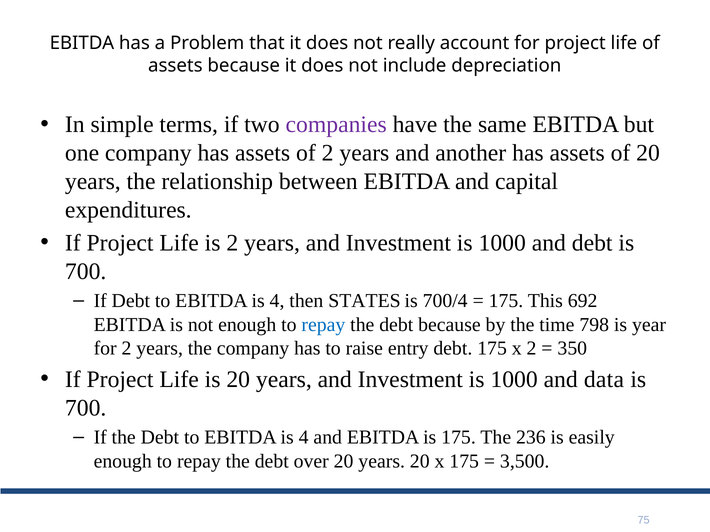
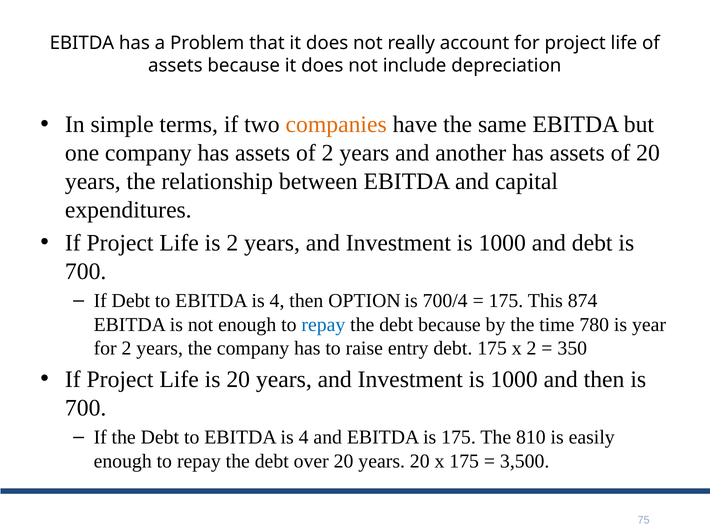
companies colour: purple -> orange (336, 125)
STATES: STATES -> OPTION (365, 301)
692: 692 -> 874 (583, 301)
798: 798 -> 780 (594, 325)
and data: data -> then (604, 380)
236: 236 -> 810 (531, 438)
